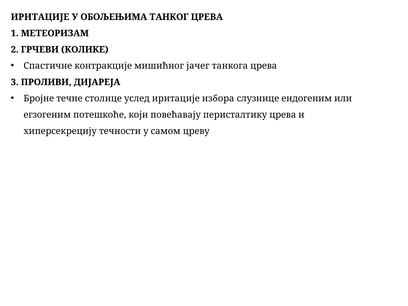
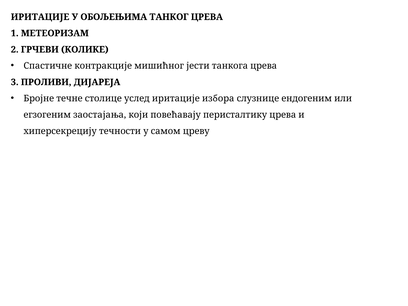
јачег: јачег -> јести (198, 66)
потешкоће: потешкоће -> заостајања (100, 115)
